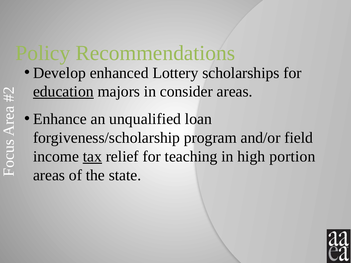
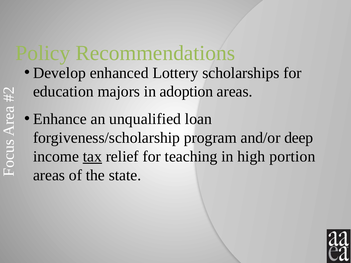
education underline: present -> none (63, 92)
consider: consider -> adoption (186, 92)
field: field -> deep (299, 138)
